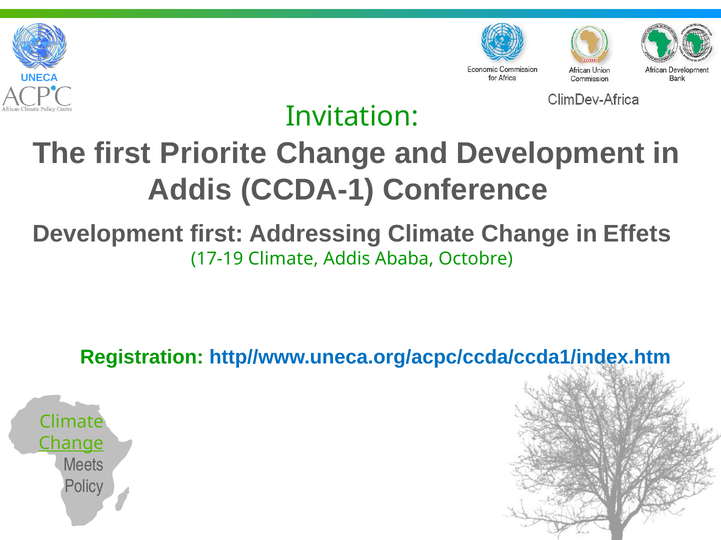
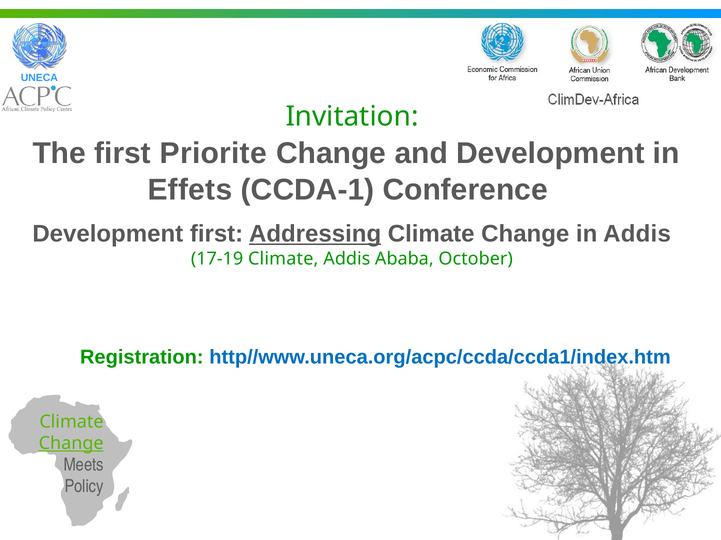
Addis: Addis -> Effets (190, 190)
Addressing underline: none -> present (315, 234)
in Effets: Effets -> Addis (637, 234)
Octobre: Octobre -> October (476, 259)
